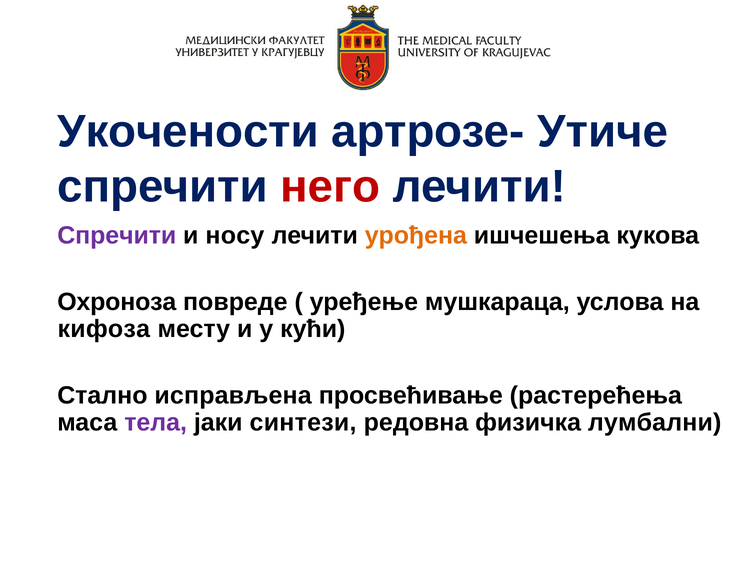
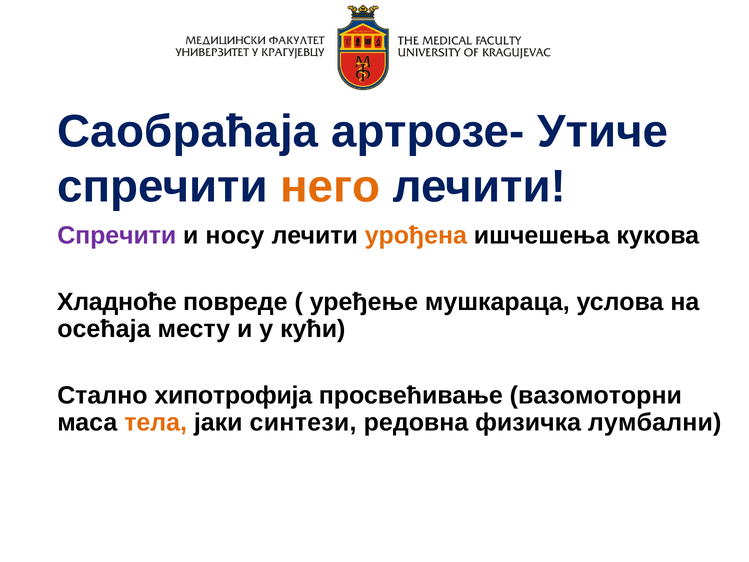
Укочености: Укочености -> Саобраћаја (188, 132)
него colour: red -> orange (330, 187)
Охроноза: Охроноза -> Хладноћe (117, 302)
кифоза: кифоза -> осећаја (104, 329)
исправљена: исправљена -> хипотрофија (233, 395)
растерећења: растерећења -> вазомоторни (596, 395)
тела colour: purple -> orange (156, 422)
